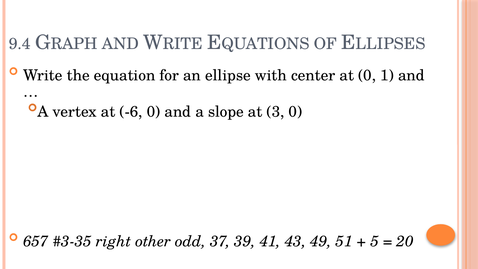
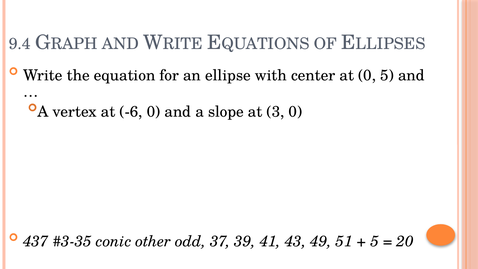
0 1: 1 -> 5 (387, 75)
657: 657 -> 437 (36, 241)
right: right -> conic (114, 241)
